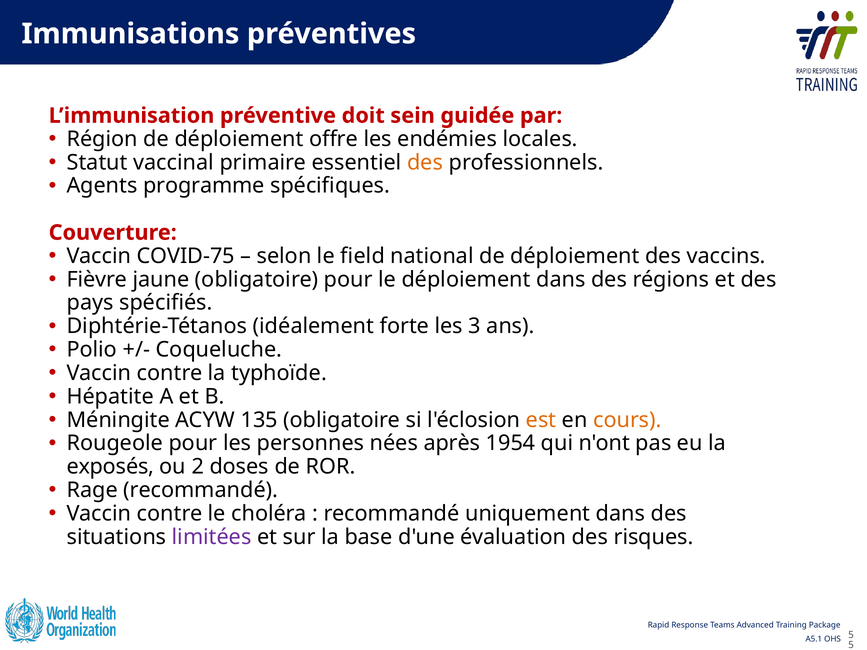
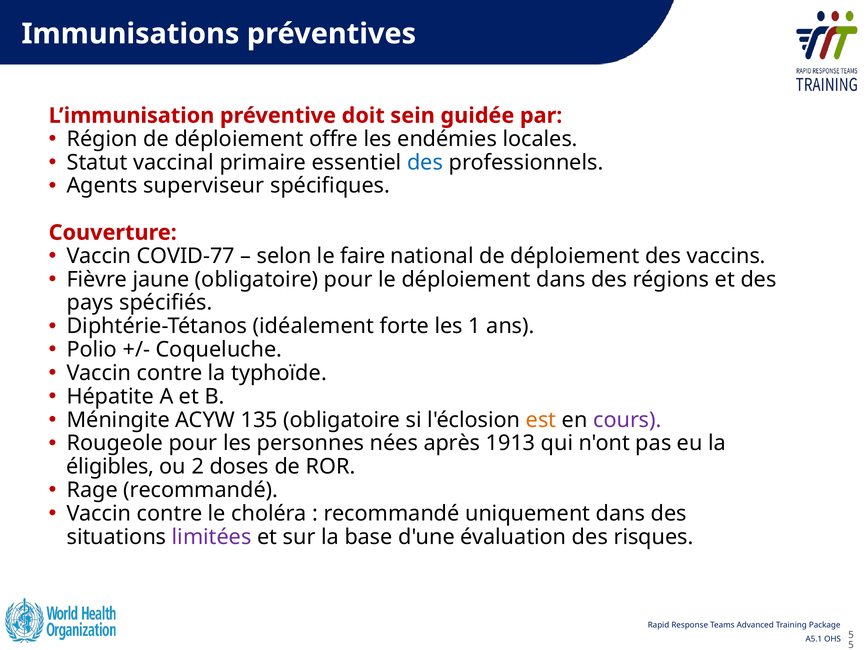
des colour: orange -> blue (425, 162)
programme: programme -> superviseur (204, 186)
COVID-75: COVID-75 -> COVID-77 (186, 256)
field: field -> faire (363, 256)
3: 3 -> 1 (475, 326)
cours colour: orange -> purple (627, 420)
1954: 1954 -> 1913 (511, 443)
exposés: exposés -> éligibles (110, 467)
